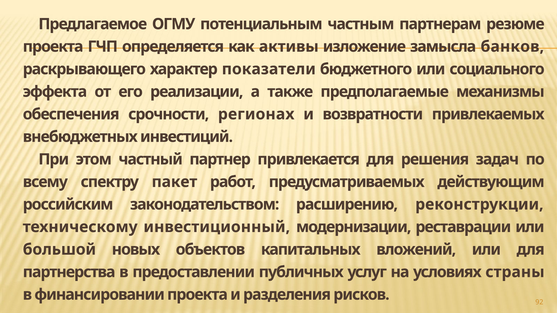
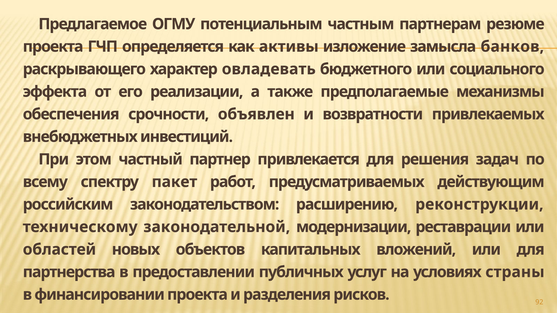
показатели: показатели -> овладевать (269, 69)
регионах: регионах -> объявлен (256, 114)
инвестиционный: инвестиционный -> законодательной (217, 227)
большой: большой -> областей (59, 250)
